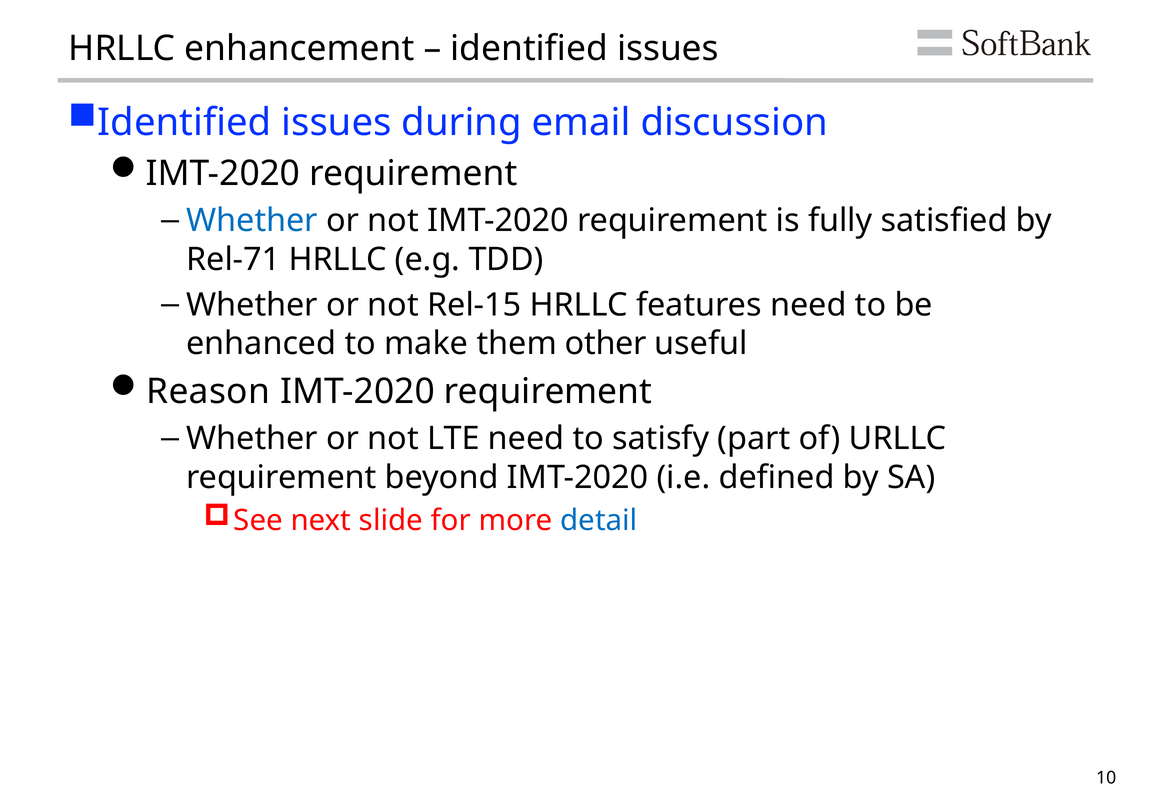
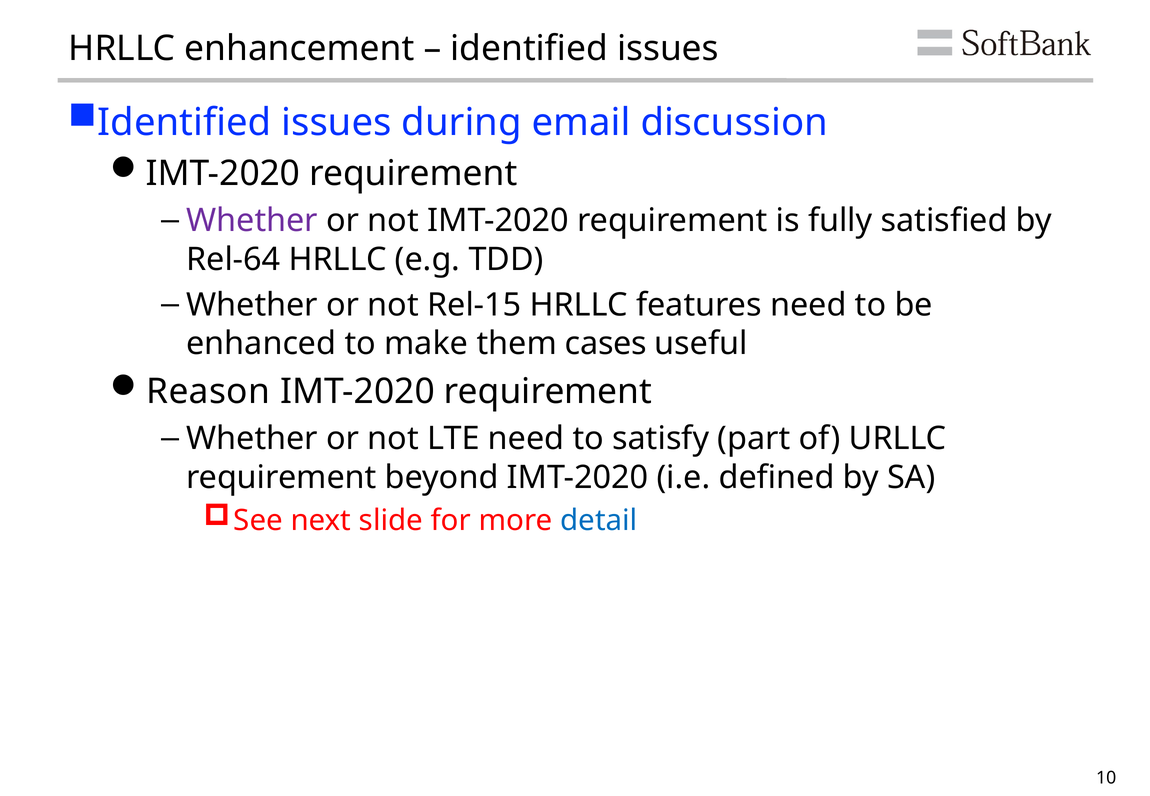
Whether colour: blue -> purple (252, 221)
Rel-71: Rel-71 -> Rel-64 (233, 260)
other: other -> cases (606, 344)
